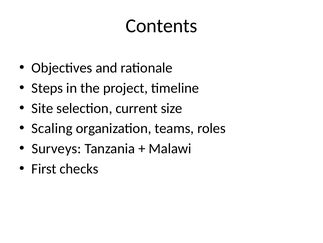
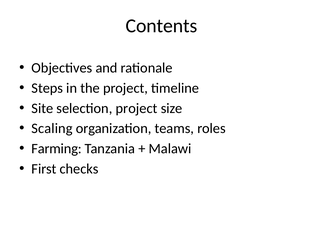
selection current: current -> project (137, 108)
Surveys: Surveys -> Farming (57, 148)
